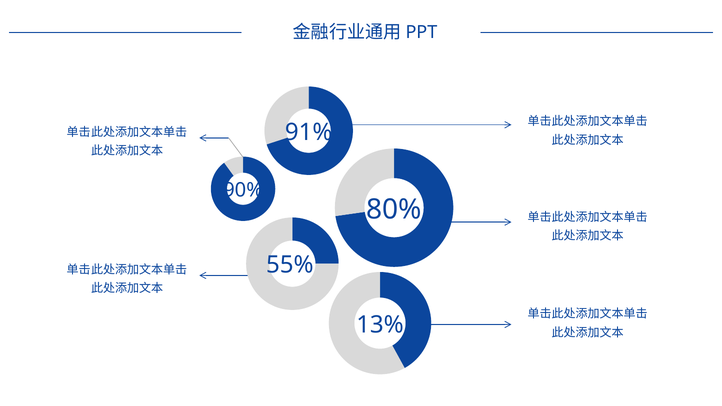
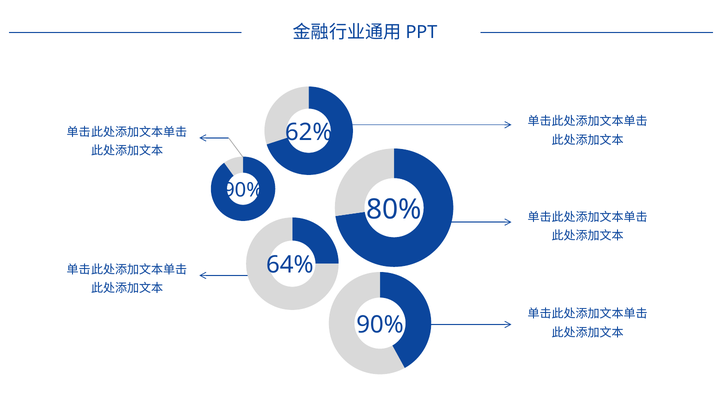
91%: 91% -> 62% (309, 132)
55%: 55% -> 64% (290, 265)
13%: 13% -> 90% (380, 325)
